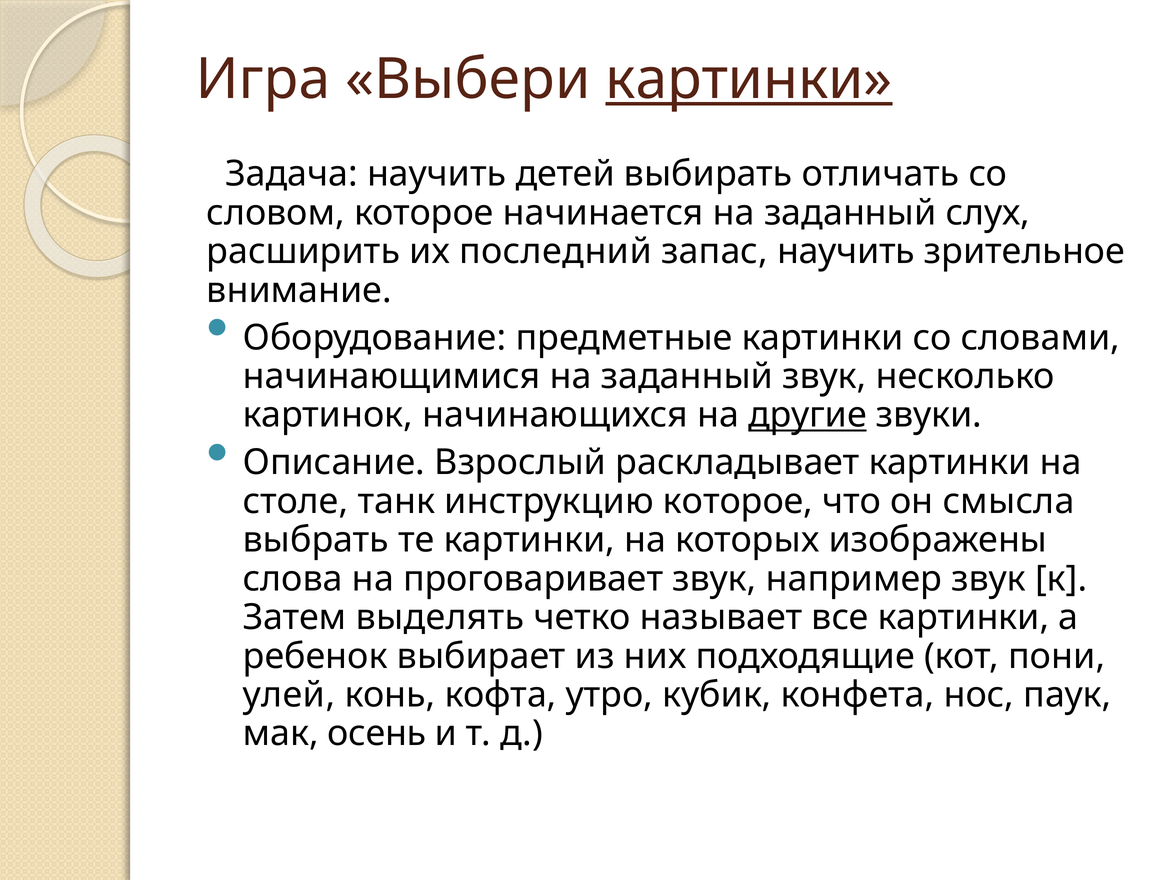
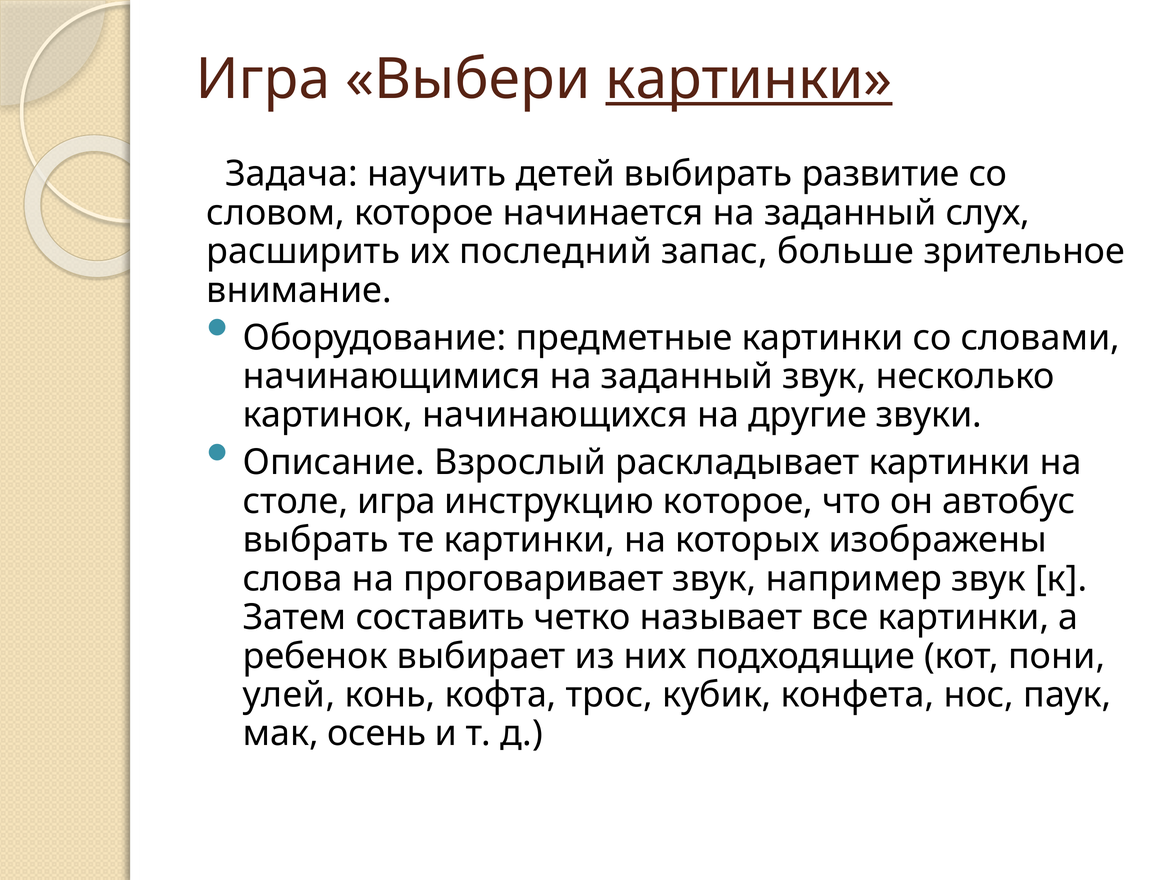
отличать: отличать -> развитие (881, 174)
запас научить: научить -> больше (846, 252)
другие underline: present -> none (808, 415)
столе танк: танк -> игра (397, 502)
смысла: смысла -> автобус (1009, 502)
выделять: выделять -> составить (440, 618)
утро: утро -> трос (609, 695)
